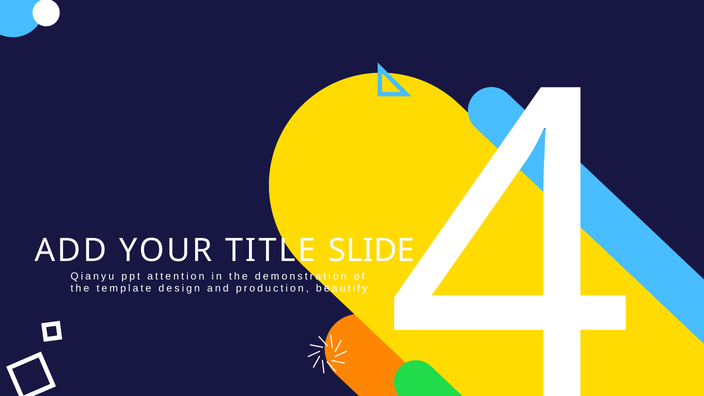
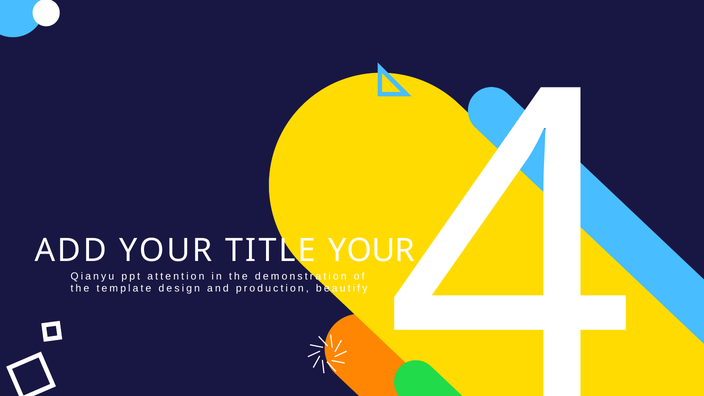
TITLE SLIDE: SLIDE -> YOUR (372, 250)
